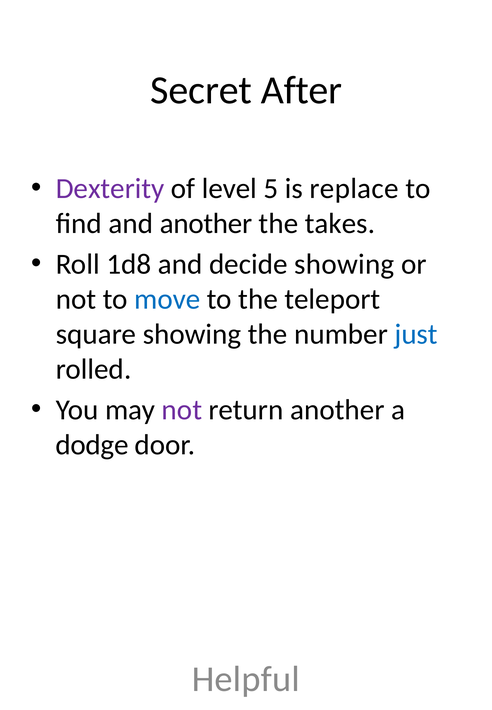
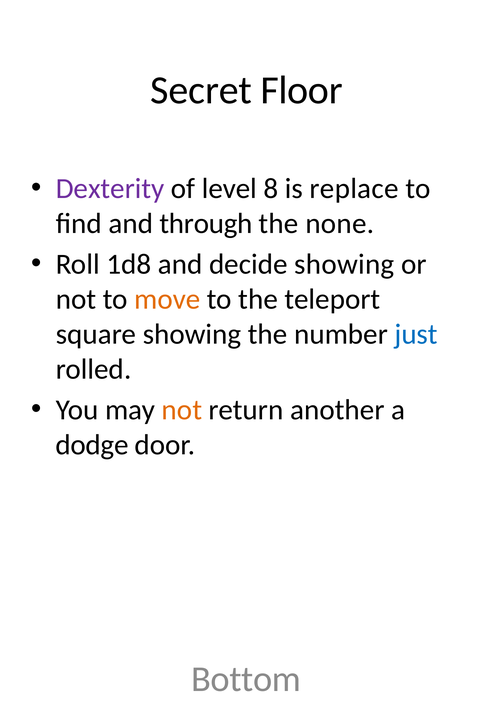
After: After -> Floor (302, 90)
5: 5 -> 8 (271, 189)
and another: another -> through (206, 224)
takes: takes -> none (340, 224)
move colour: blue -> orange (167, 299)
not colour: purple -> orange (182, 410)
Helpful: Helpful -> Bottom (246, 680)
